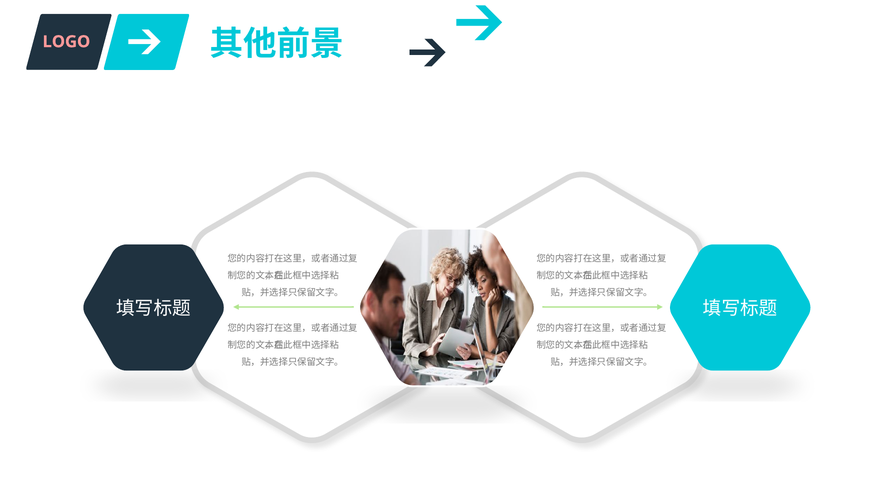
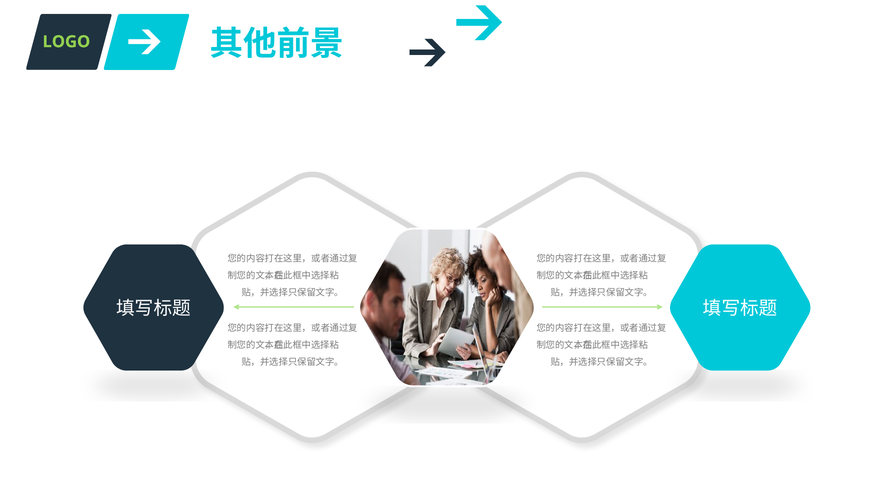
LOGO colour: pink -> light green (66, 42)
